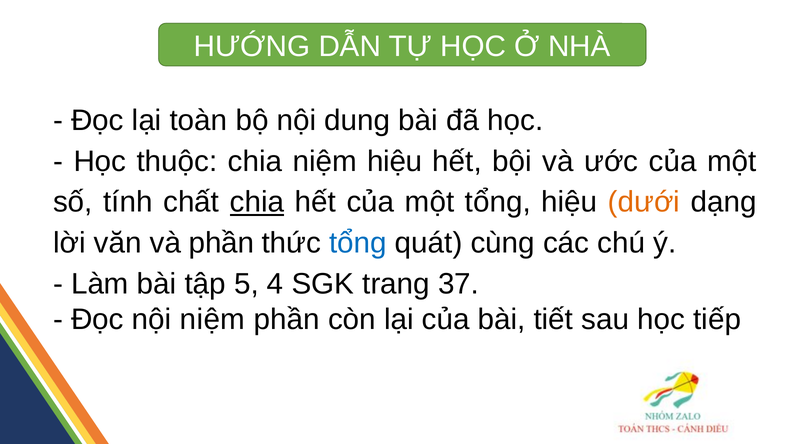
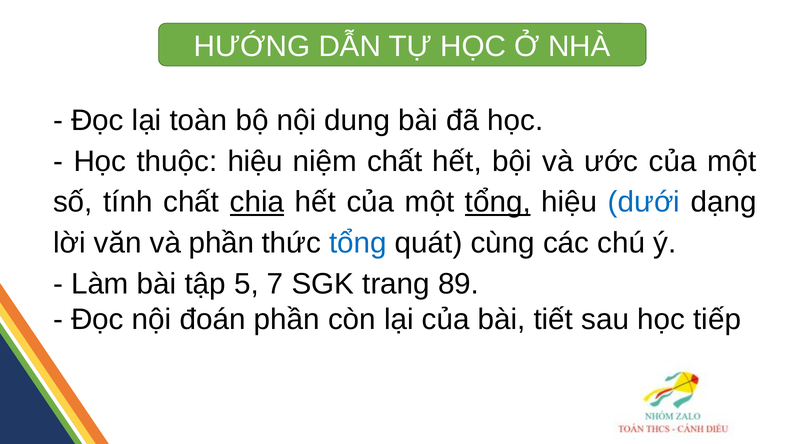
thuộc chia: chia -> hiệu (255, 162)
niệm hiệu: hiệu -> chất (395, 162)
tổng underline: none -> present (498, 202)
dưới colour: orange -> blue (644, 202)
4: 4 -> 7 (275, 284)
37: 37 -> 89 (459, 284)
niệm: niệm -> đoán (213, 320)
